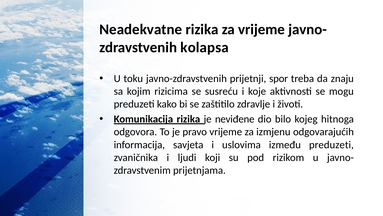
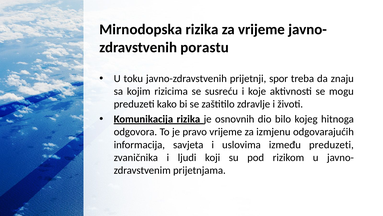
Neadekvatne: Neadekvatne -> Mirnodopska (141, 29)
kolapsa: kolapsa -> porastu (205, 47)
neviđene: neviđene -> osnovnih (235, 119)
